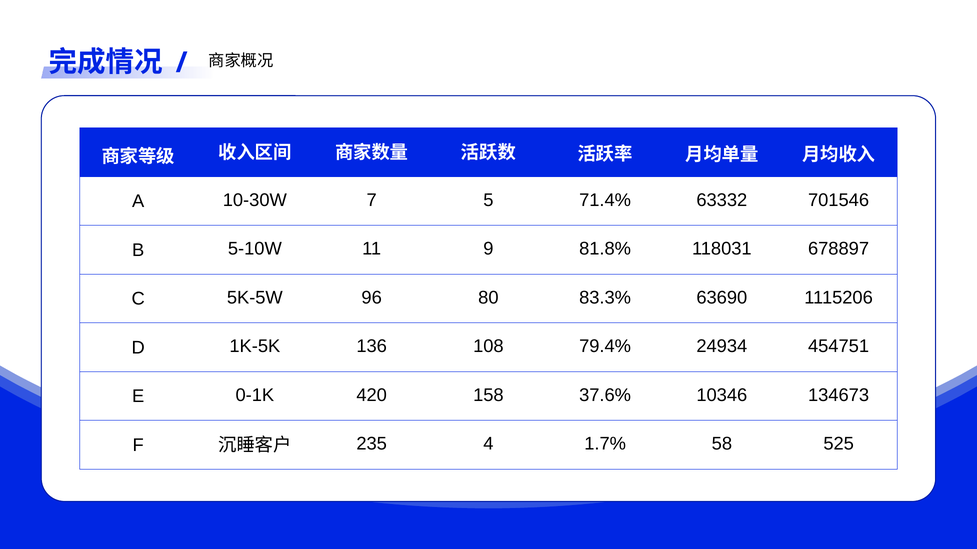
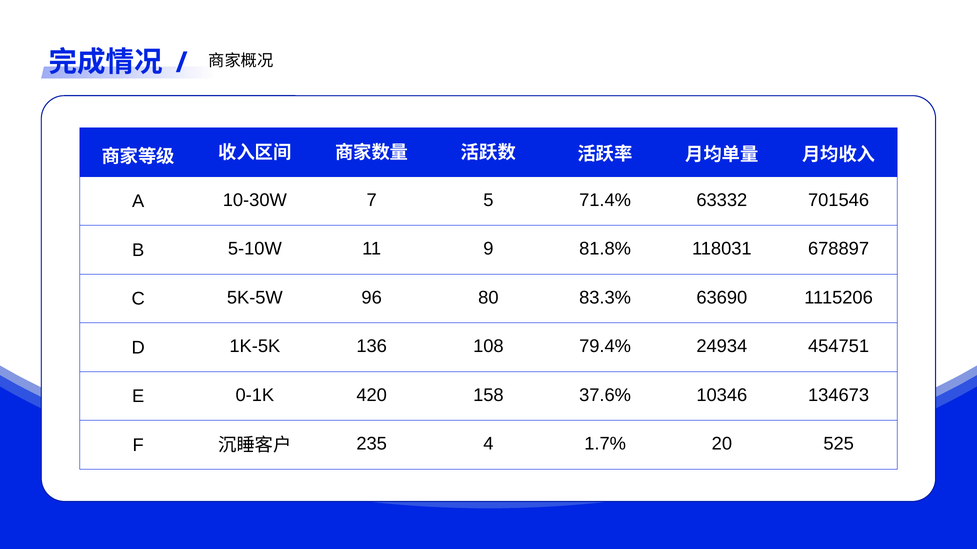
58: 58 -> 20 (722, 444)
